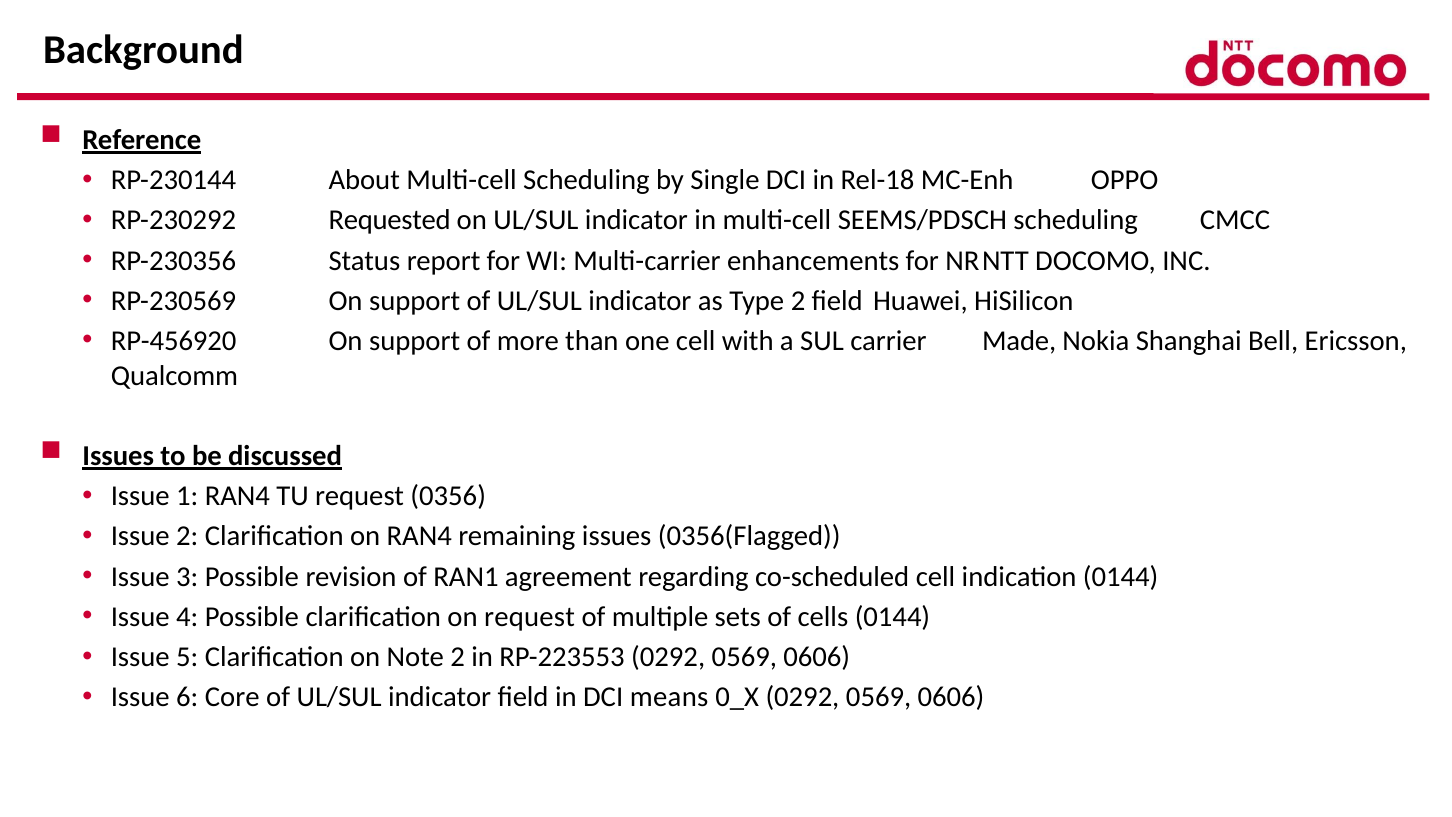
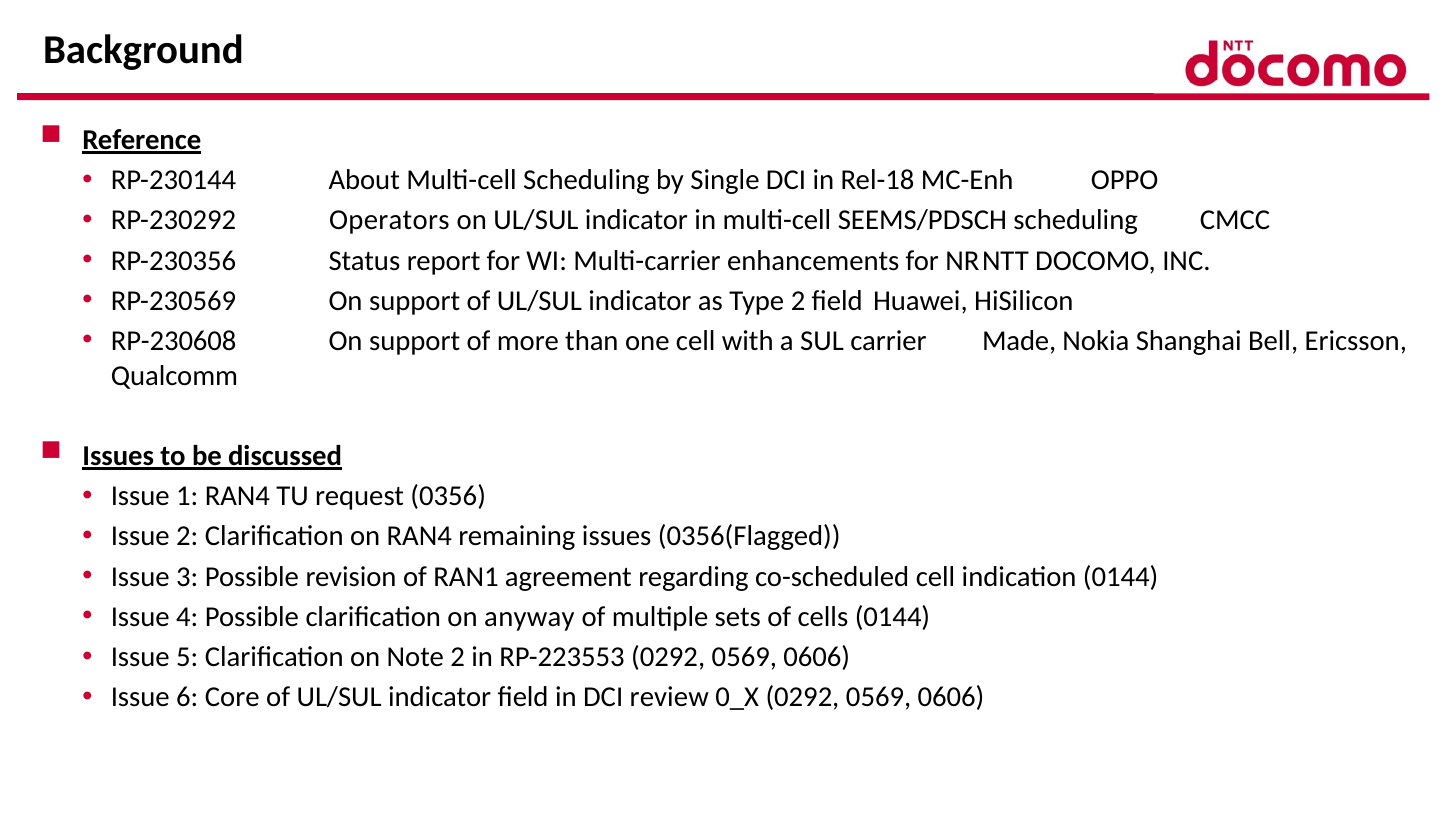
Requested: Requested -> Operators (389, 220)
RP-456920: RP-456920 -> RP-230608 (174, 341)
on request: request -> anyway (529, 617)
means: means -> review (669, 697)
